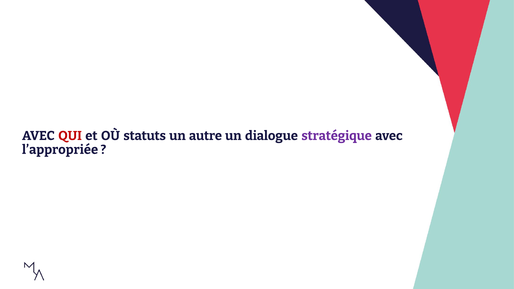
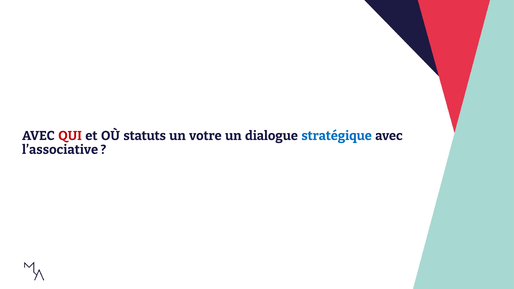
autre: autre -> votre (205, 136)
stratégique colour: purple -> blue (337, 136)
l’appropriée: l’appropriée -> l’associative (60, 150)
